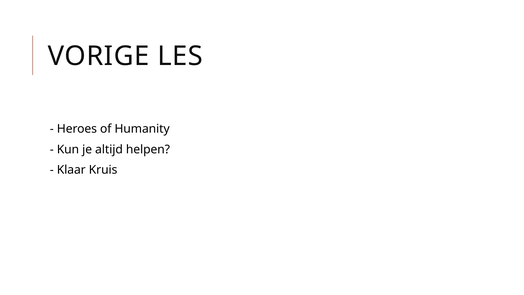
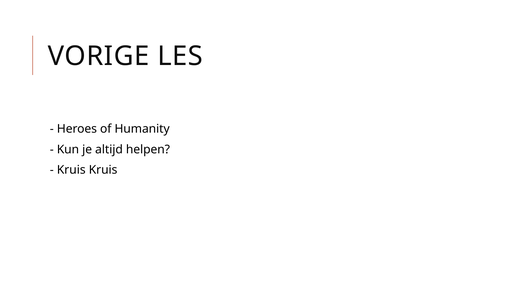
Klaar: Klaar -> Kruis (71, 170)
